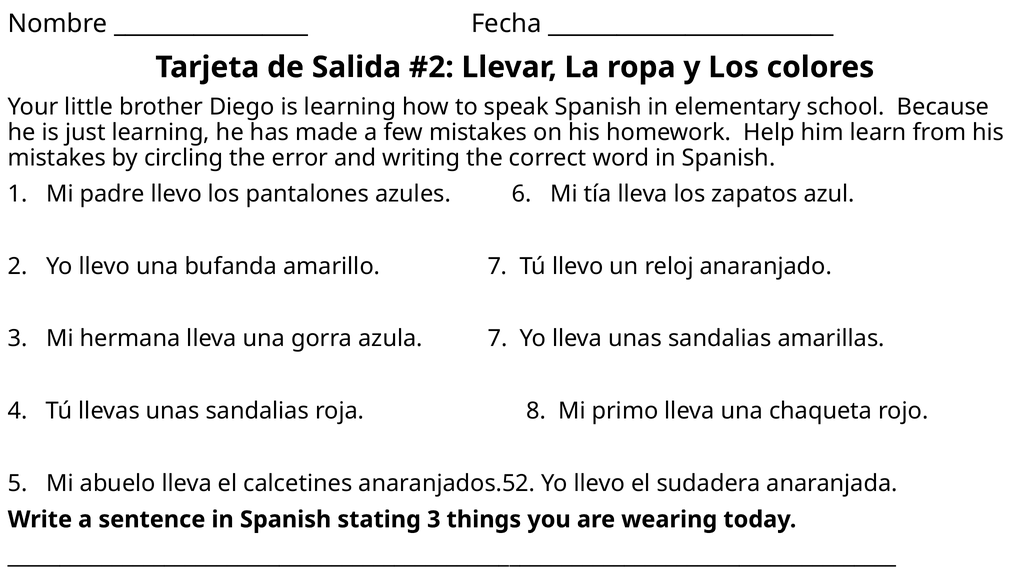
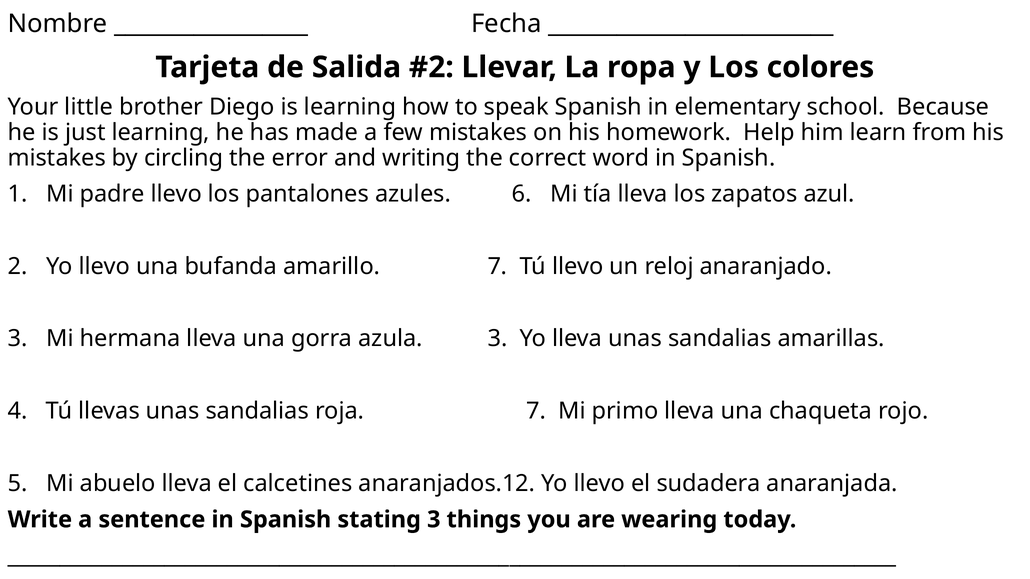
azula 7: 7 -> 3 (497, 339)
roja 8: 8 -> 7 (536, 411)
anaranjados.52: anaranjados.52 -> anaranjados.12 (447, 484)
